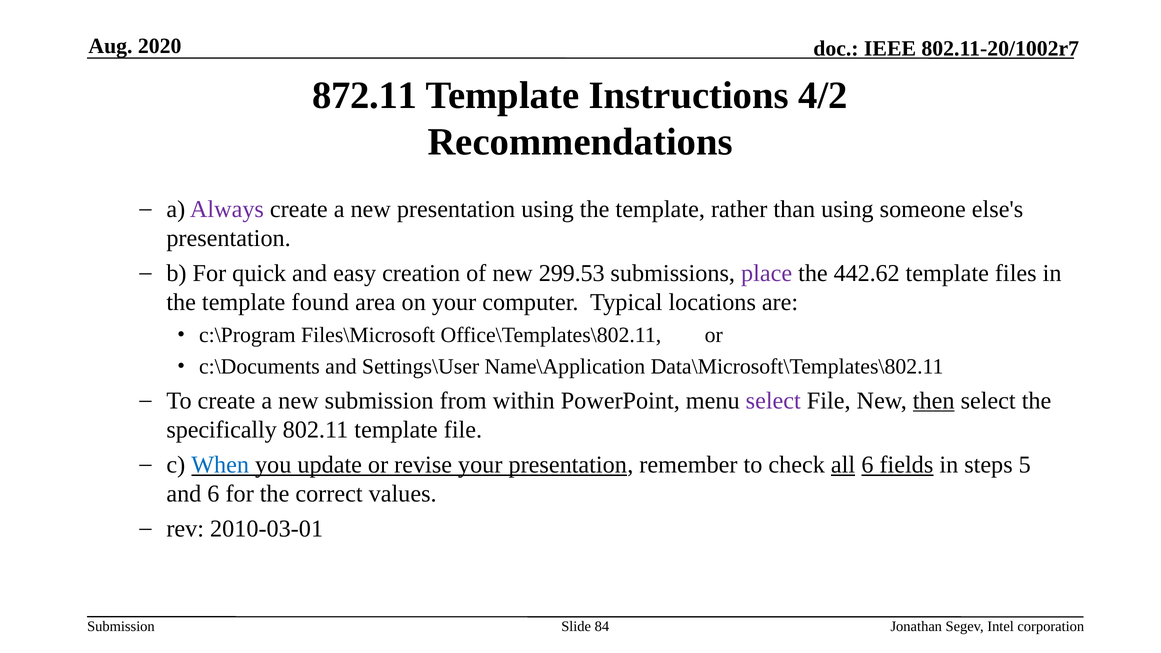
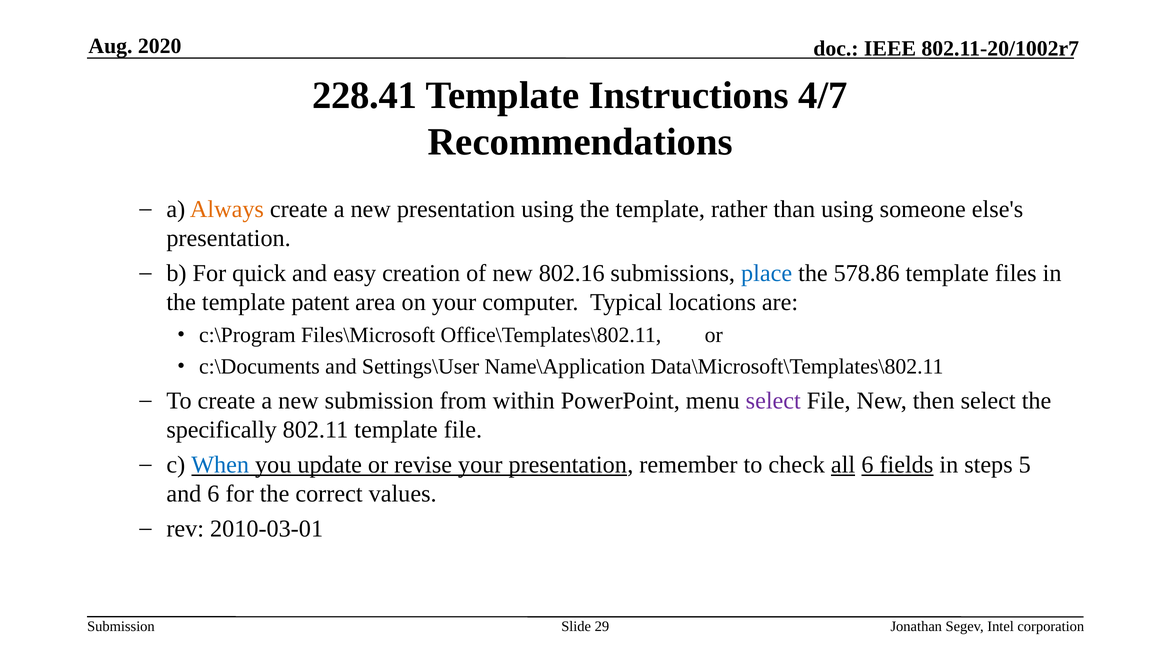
872.11: 872.11 -> 228.41 (365, 95)
4/2: 4/2 -> 4/7 (823, 95)
Always colour: purple -> orange (227, 209)
299.53: 299.53 -> 802.16 (572, 273)
place colour: purple -> blue (767, 273)
442.62: 442.62 -> 578.86 (867, 273)
found: found -> patent (320, 302)
then underline: present -> none (934, 401)
84: 84 -> 29 (602, 626)
